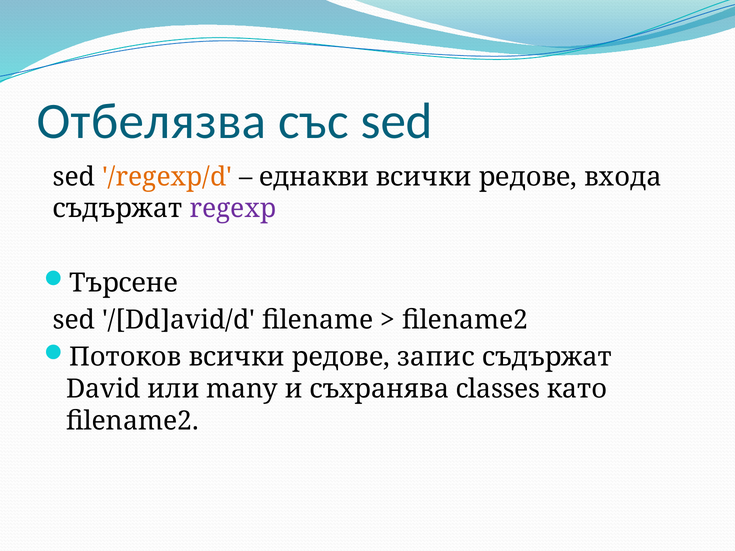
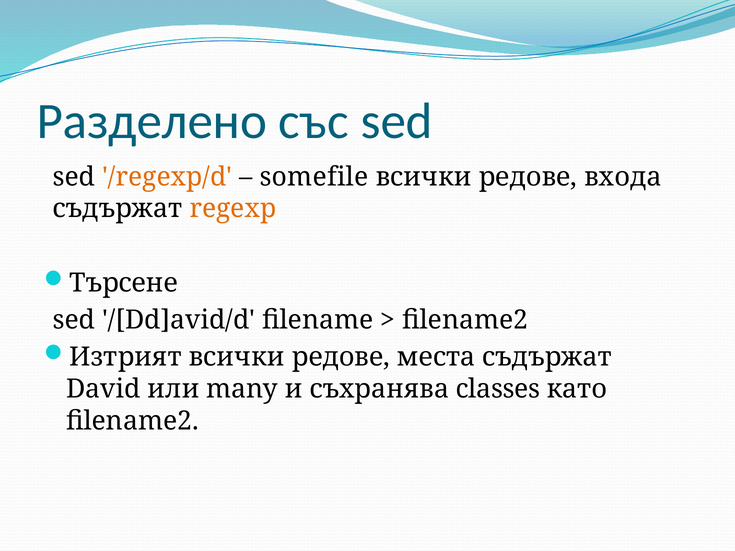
Отбелязва: Отбелязва -> Разделено (152, 121)
еднакви: еднакви -> somefile (314, 177)
regexp colour: purple -> orange (233, 209)
Потоков: Потоков -> Изтрият (125, 357)
запис: запис -> места (436, 357)
